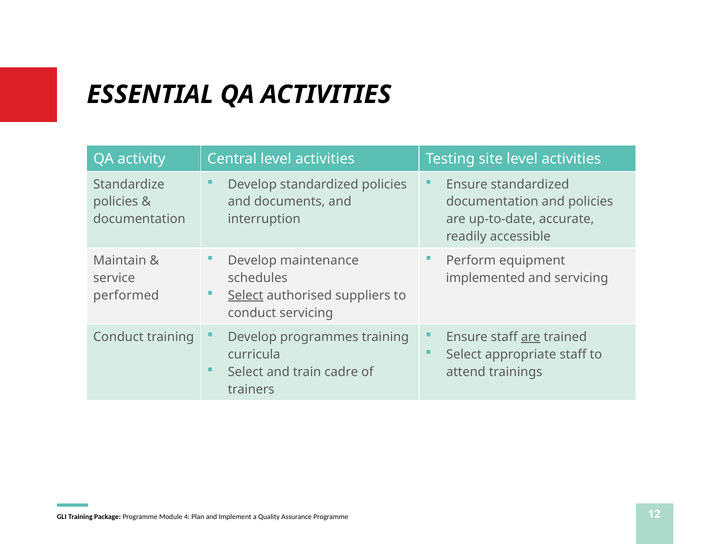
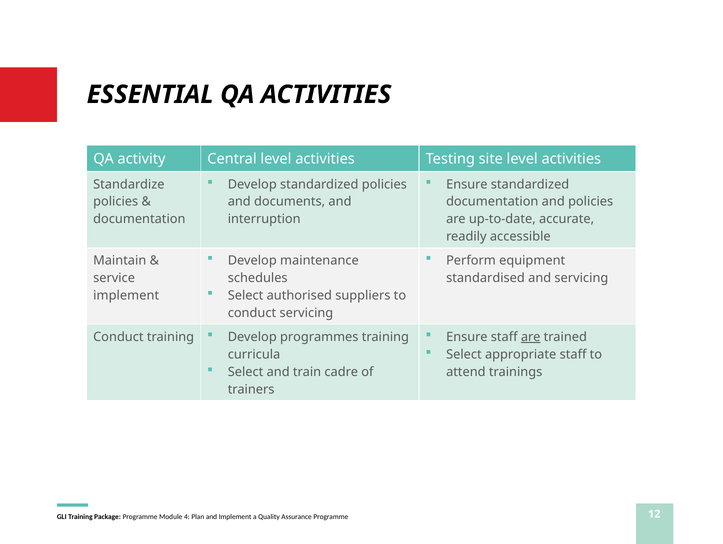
implemented: implemented -> standardised (485, 278)
Select underline: present -> none (246, 296)
performed: performed -> implement (126, 296)
